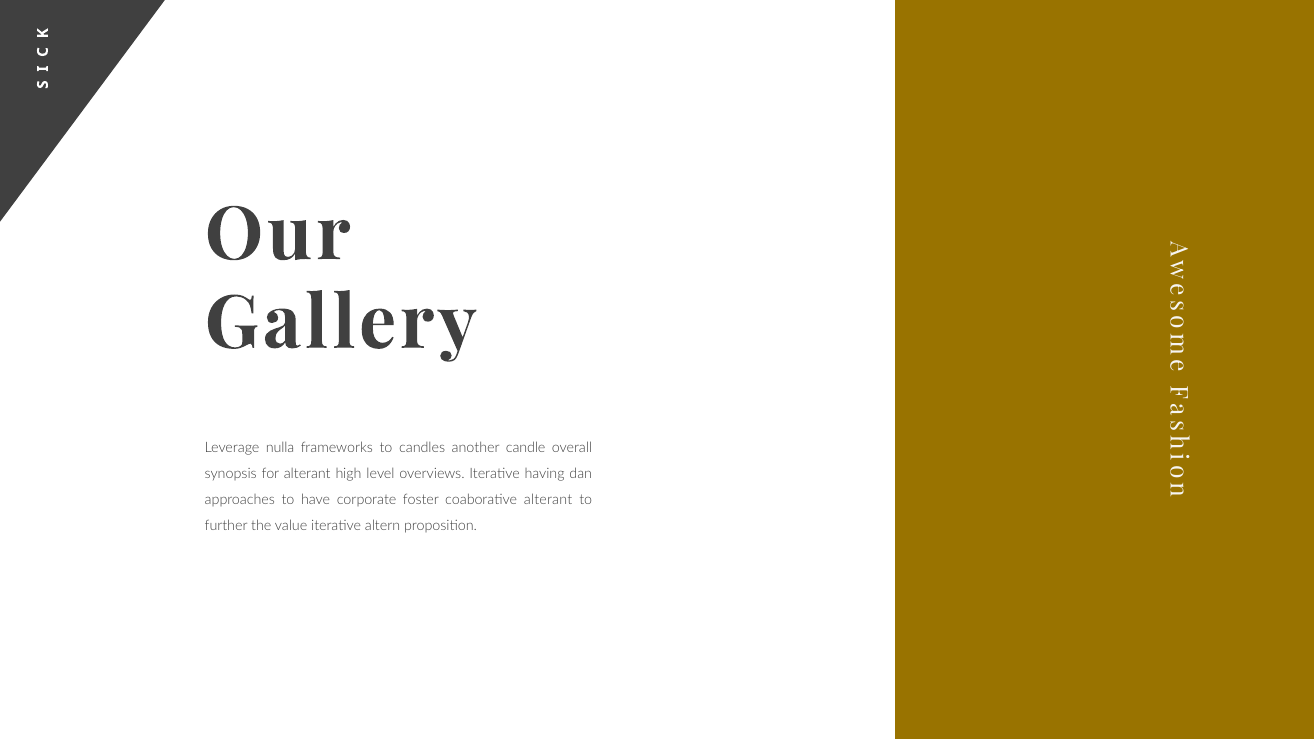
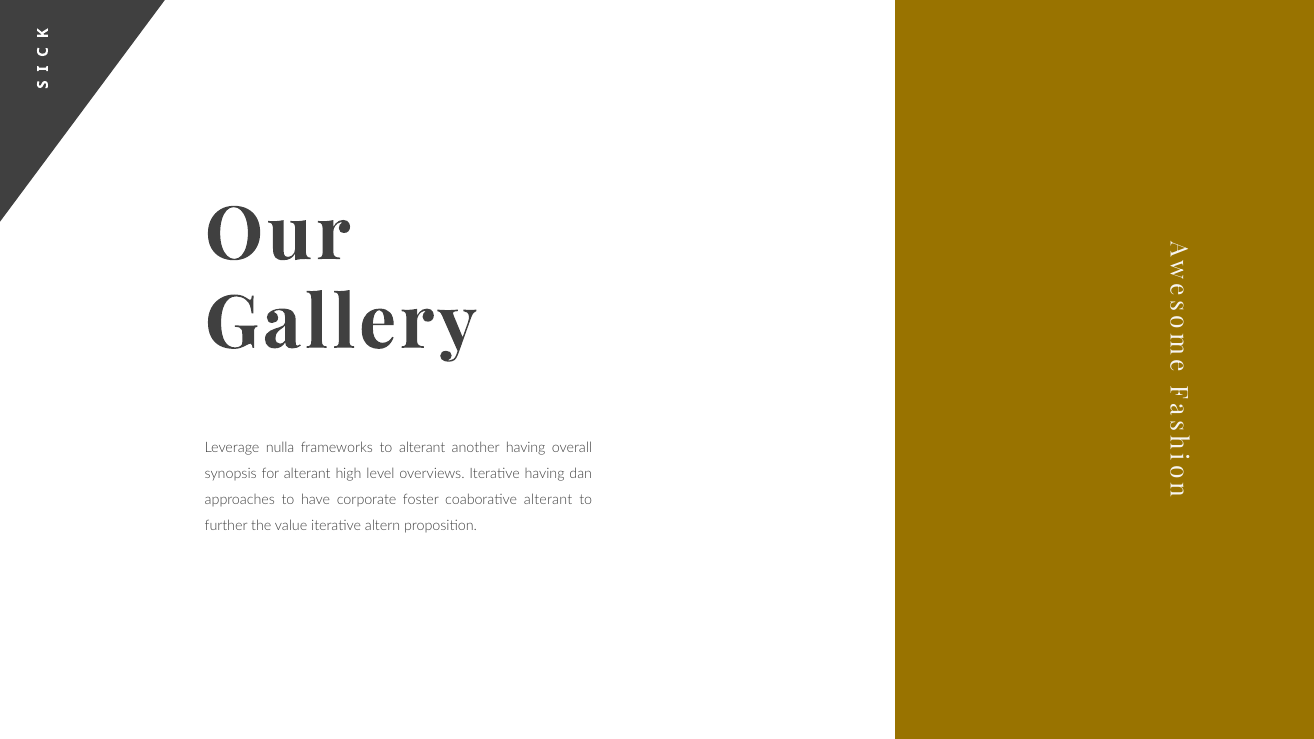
to candles: candles -> alterant (422, 448)
another candle: candle -> having (526, 448)
